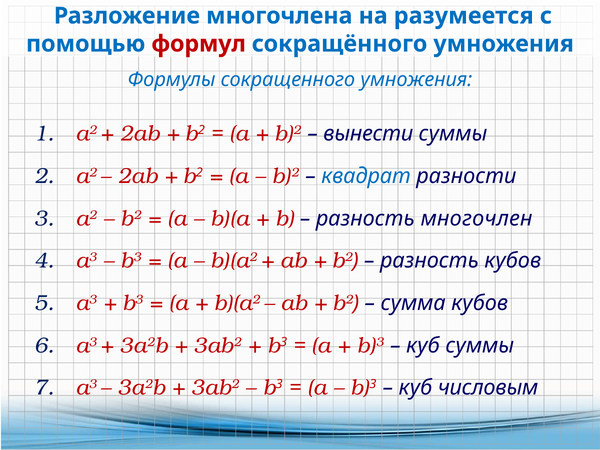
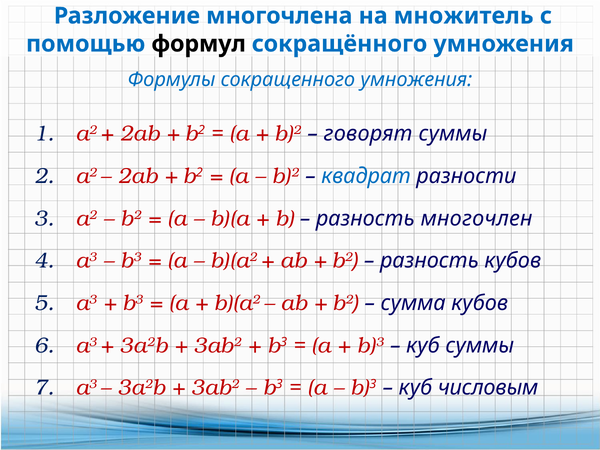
разумеется: разумеется -> множитель (464, 16)
формул colour: red -> black (199, 44)
вынести: вынести -> говорят (368, 134)
